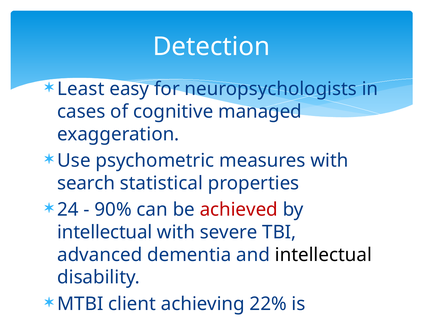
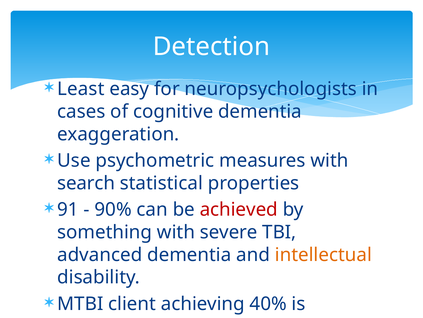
cognitive managed: managed -> dementia (260, 111)
24: 24 -> 91 (68, 209)
intellectual: intellectual -> something (105, 232)
intellectual colour: black -> orange (323, 254)
22%: 22% -> 40% (268, 303)
